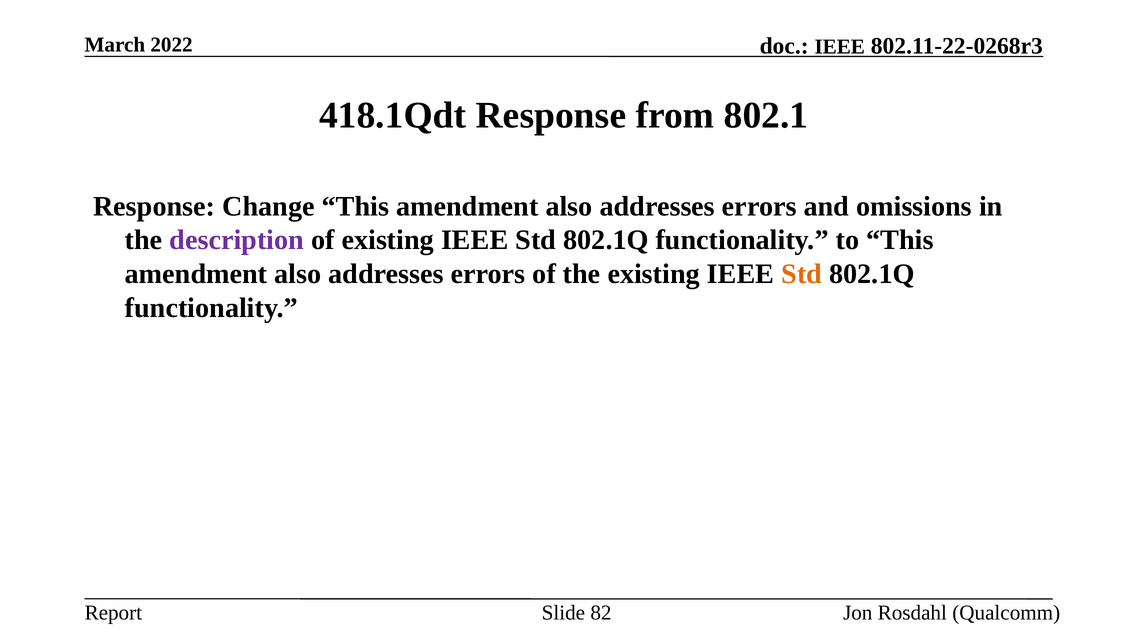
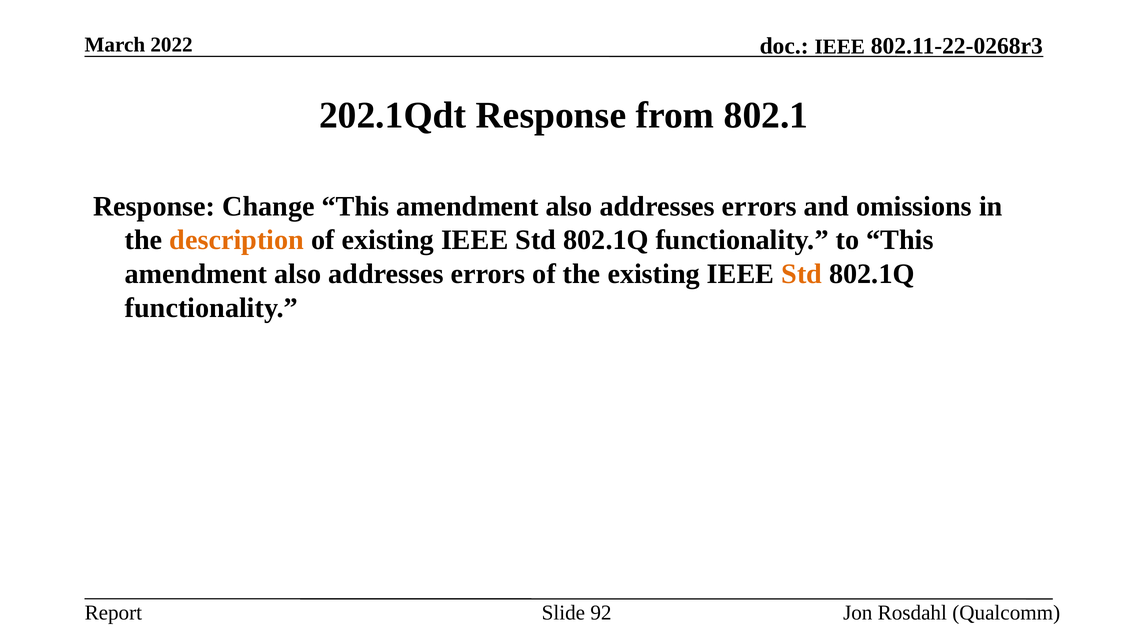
418.1Qdt: 418.1Qdt -> 202.1Qdt (393, 115)
description colour: purple -> orange (237, 240)
82: 82 -> 92 (601, 613)
